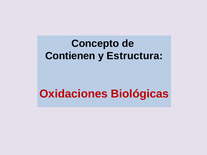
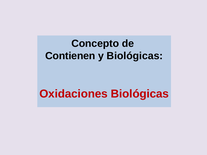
y Estructura: Estructura -> Biológicas (135, 56)
